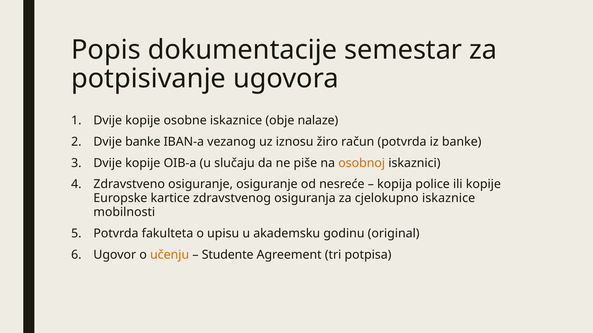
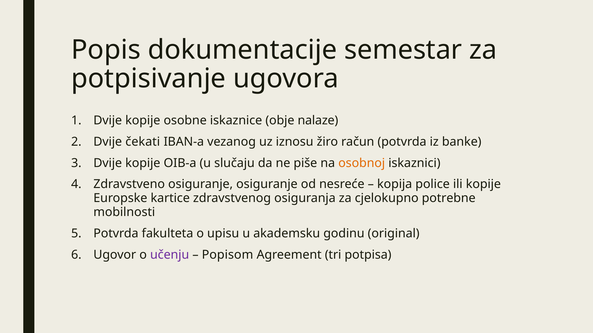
Dvije banke: banke -> čekati (143, 142)
cjelokupno iskaznice: iskaznice -> potrebne (449, 199)
učenju colour: orange -> purple (170, 255)
Studente: Studente -> Popisom (228, 255)
